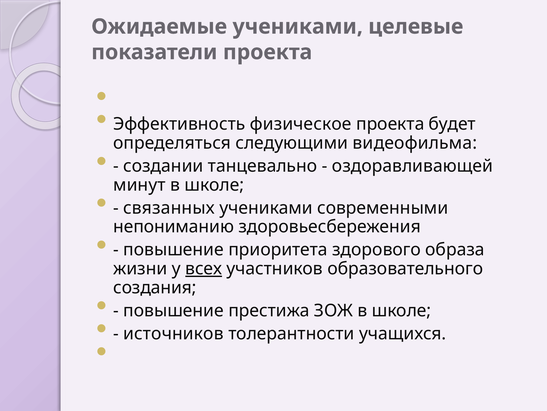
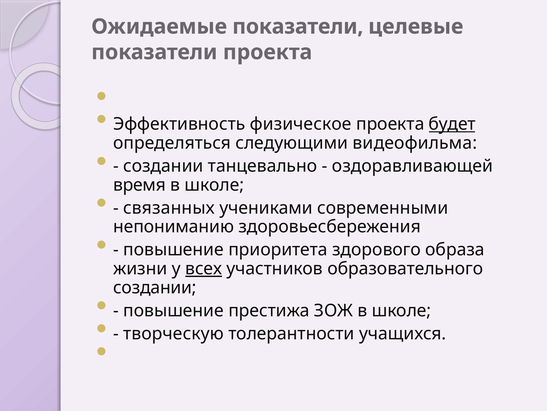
Ожидаемые учениками: учениками -> показатели (298, 27)
будет underline: none -> present (452, 124)
минут: минут -> время (140, 185)
создания: создания -> создании (155, 287)
источников: источников -> творческую (173, 333)
